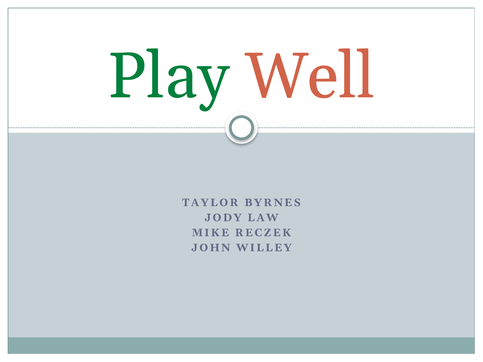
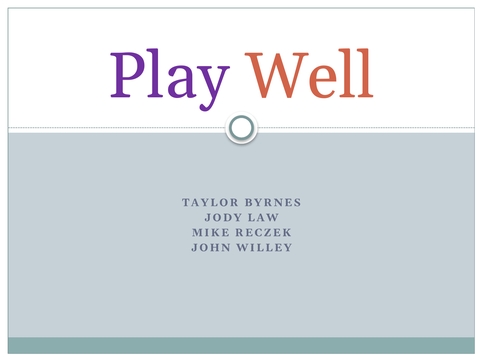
Play colour: green -> purple (168, 76)
